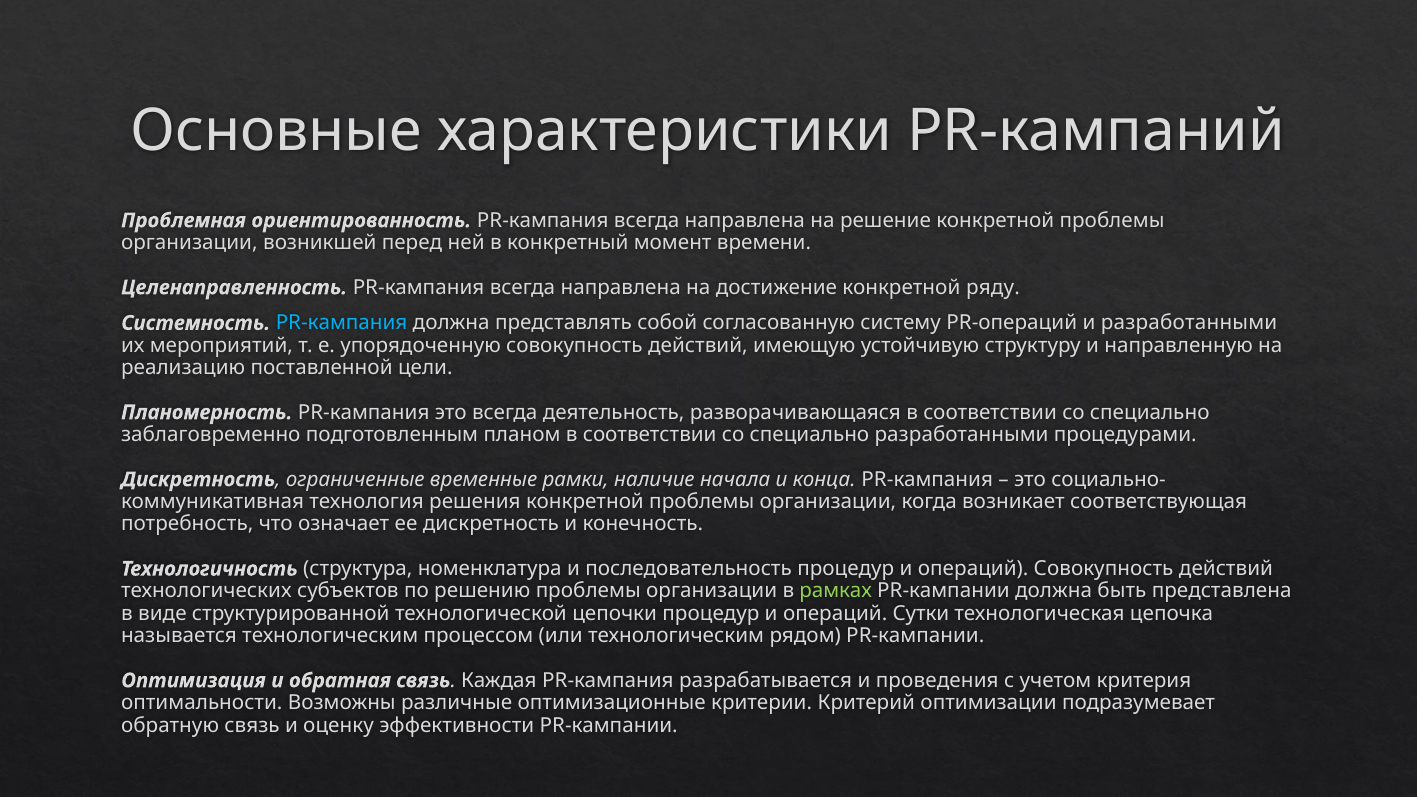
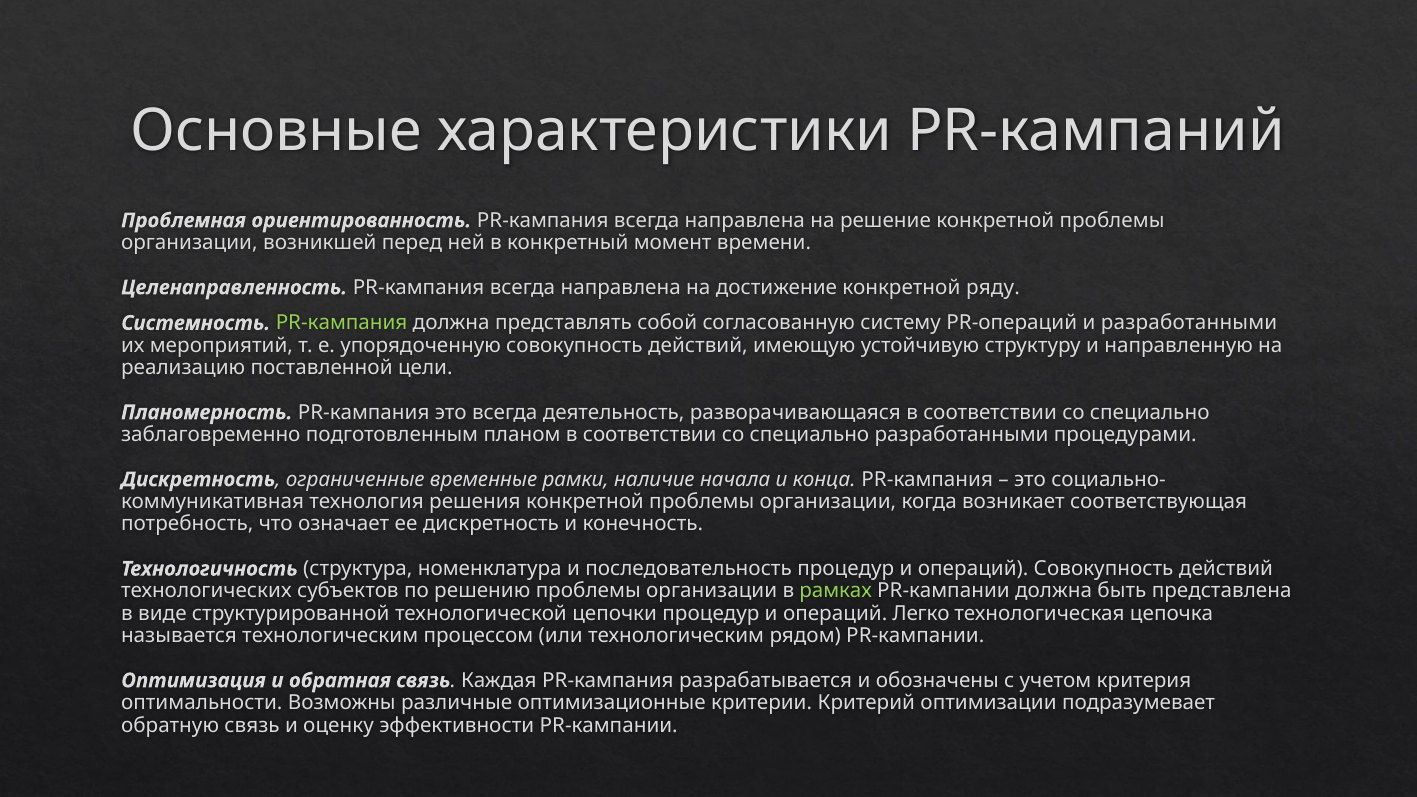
PR-кампания colour: light blue -> light green (342, 323)
Сутки: Сутки -> Легко (921, 614)
проведения: проведения -> обозначены (937, 681)
